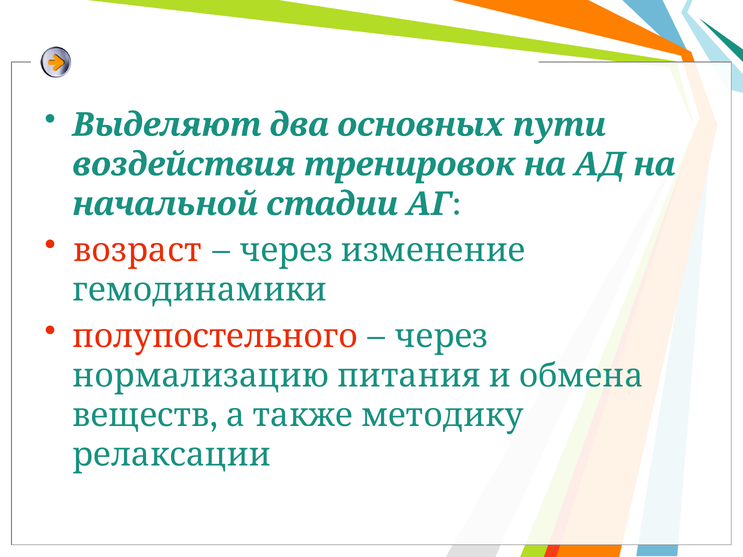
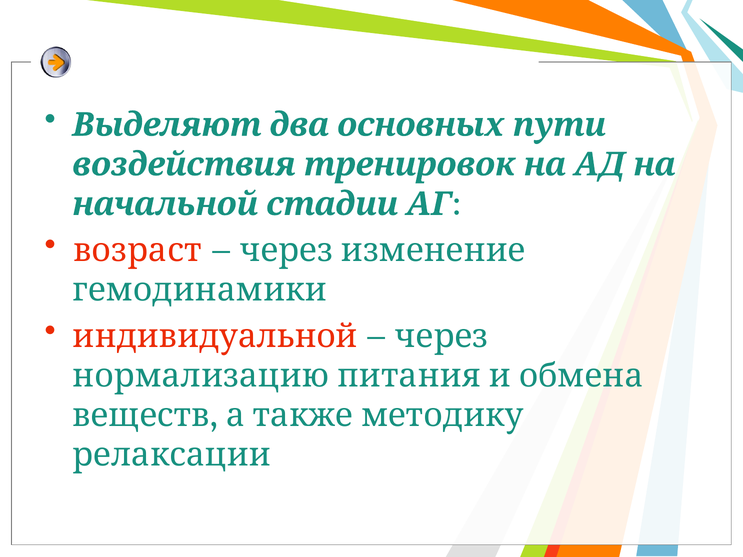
полупостельного: полупостельного -> индивидуальной (215, 336)
